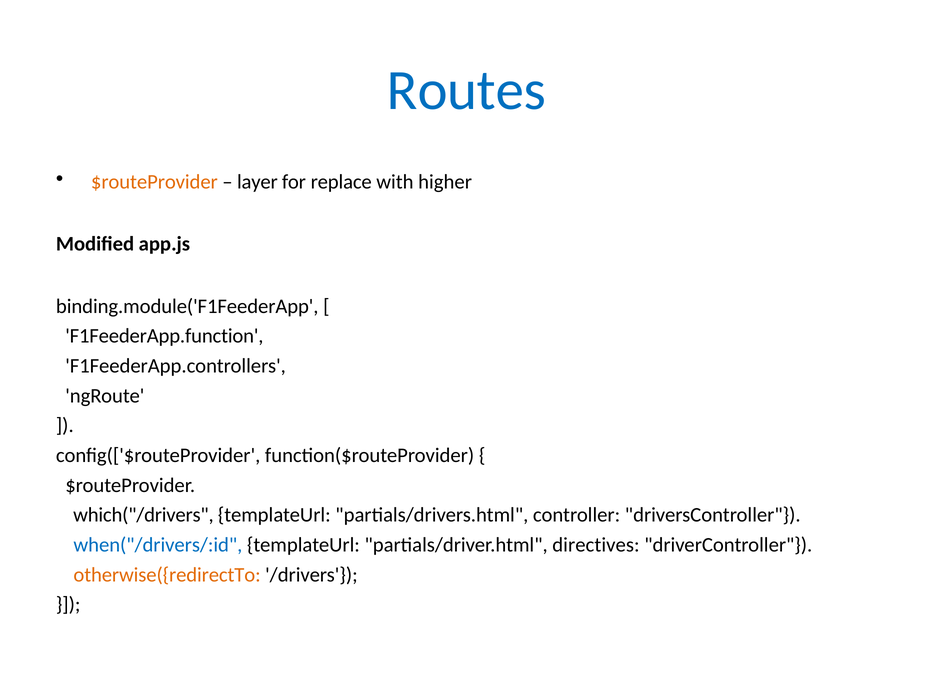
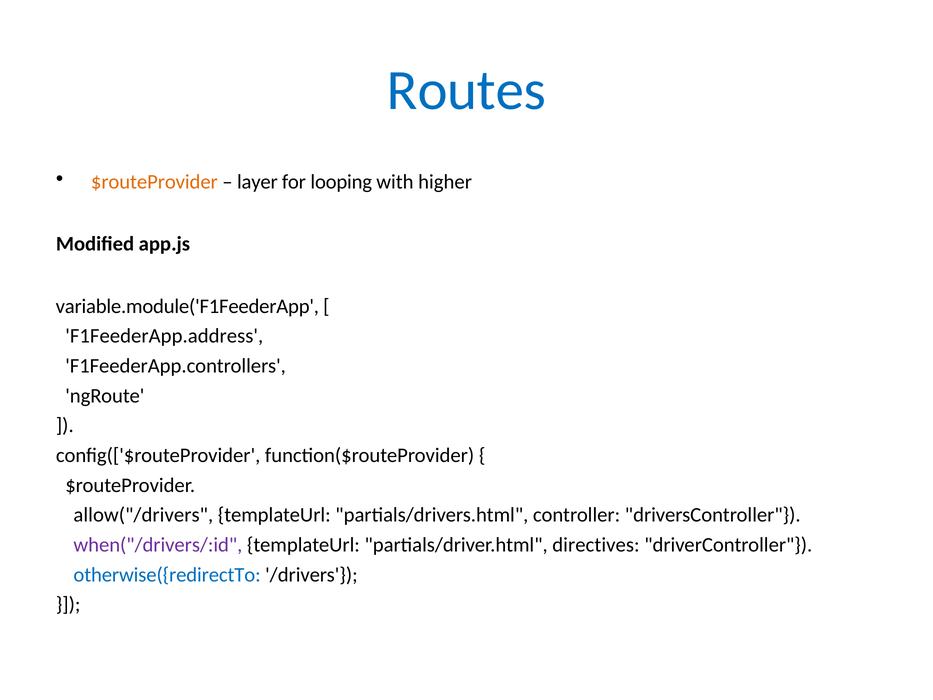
replace: replace -> looping (341, 182)
binding.module('F1FeederApp: binding.module('F1FeederApp -> variable.module('F1FeederApp (187, 306)
F1FeederApp.function: F1FeederApp.function -> F1FeederApp.address (164, 336)
which("/drivers: which("/drivers -> allow("/drivers (143, 515)
when("/drivers/:id colour: blue -> purple (158, 545)
otherwise({redirectTo colour: orange -> blue (167, 575)
